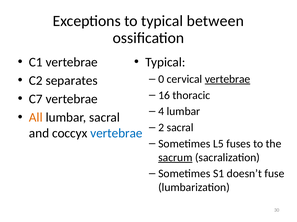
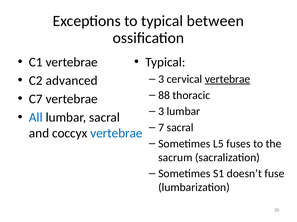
0: 0 -> 3 (161, 79)
separates: separates -> advanced (72, 81)
16: 16 -> 88 (164, 96)
4: 4 -> 3 (161, 112)
All colour: orange -> blue (36, 118)
2: 2 -> 7 (161, 128)
sacrum underline: present -> none (175, 158)
